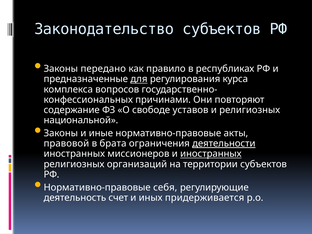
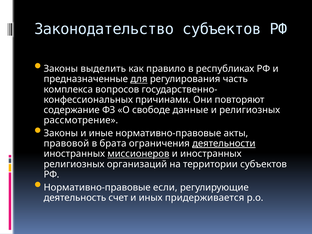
передано: передано -> выделить (103, 69)
курса: курса -> часть (235, 79)
уставов: уставов -> данные (190, 110)
национальной: национальной -> рассмотрение (81, 120)
миссионеров underline: none -> present (138, 154)
иностранных underline: present -> none (211, 154)
себя: себя -> если (165, 187)
